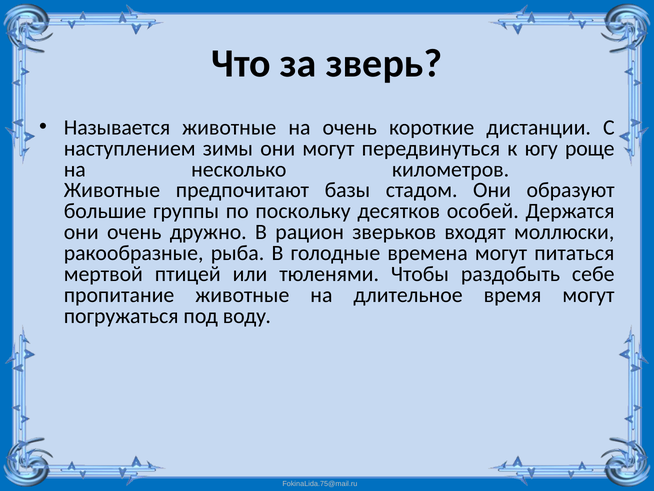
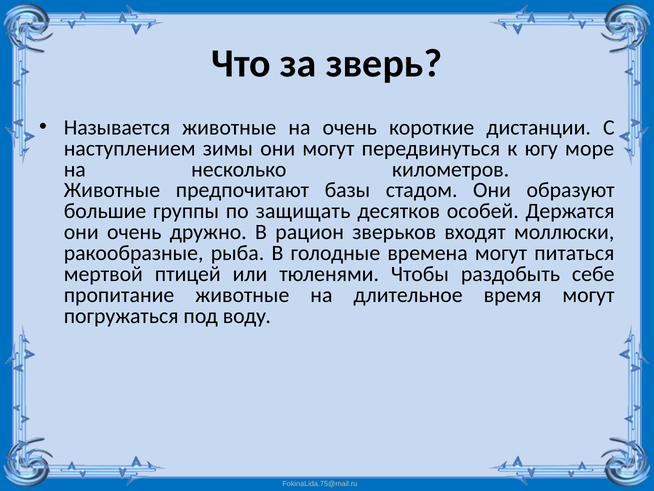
роще: роще -> море (590, 148)
поскольку: поскольку -> защищать (303, 211)
